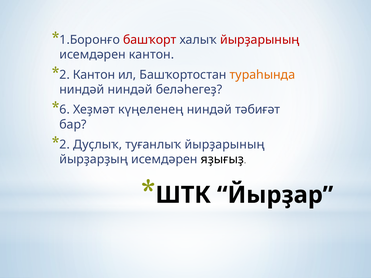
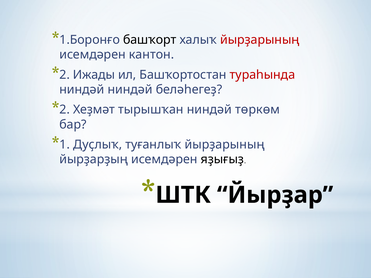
башҡорт colour: red -> black (150, 40)
2 Кантон: Кантон -> Ижады (94, 75)
тураһында colour: orange -> red (262, 75)
6: 6 -> 2 (65, 110)
күңеленең: күңеленең -> тырышҡан (151, 110)
тәбиғәт: тәбиғәт -> төркөм (258, 110)
2: 2 -> 1 (65, 145)
